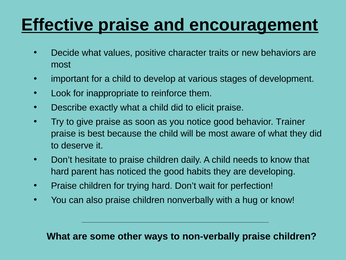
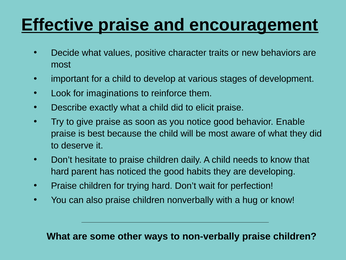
inappropriate: inappropriate -> imaginations (112, 93)
Trainer: Trainer -> Enable (290, 122)
